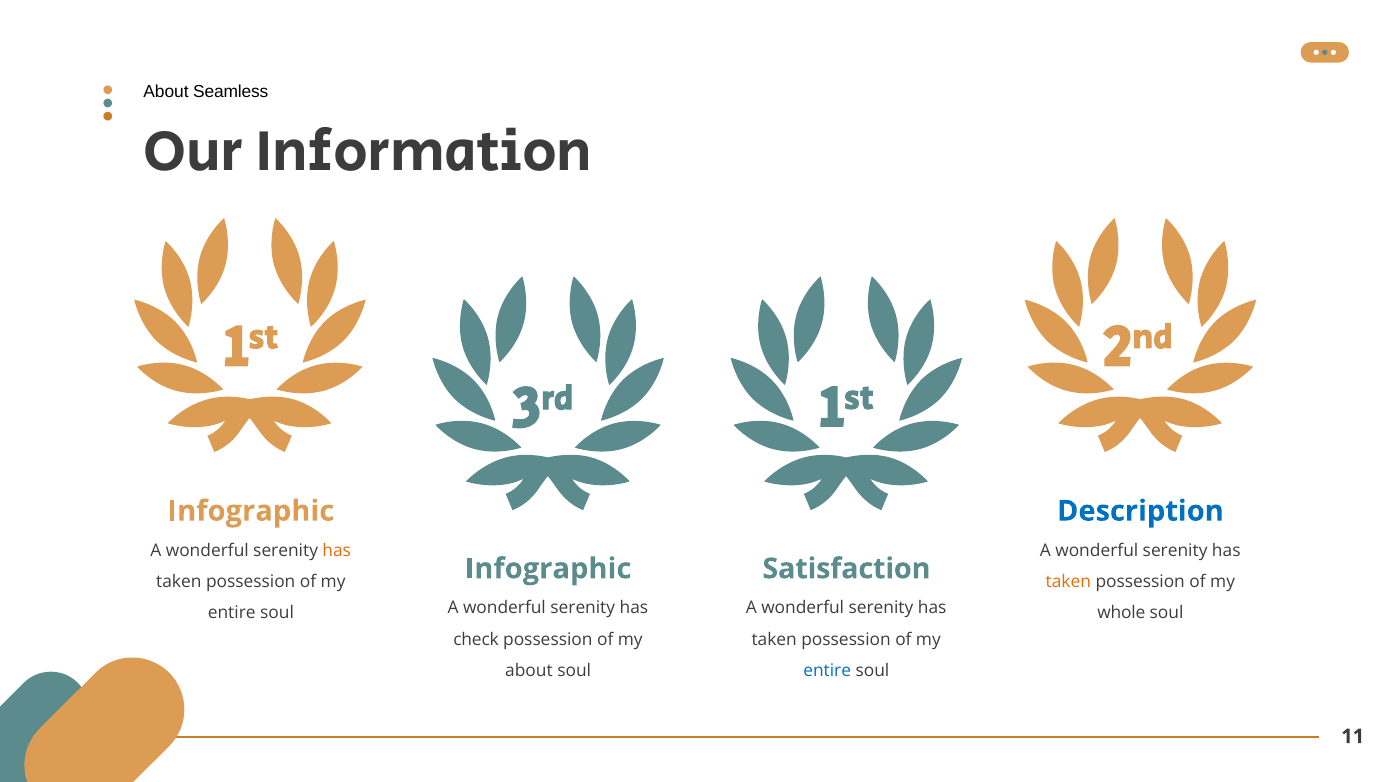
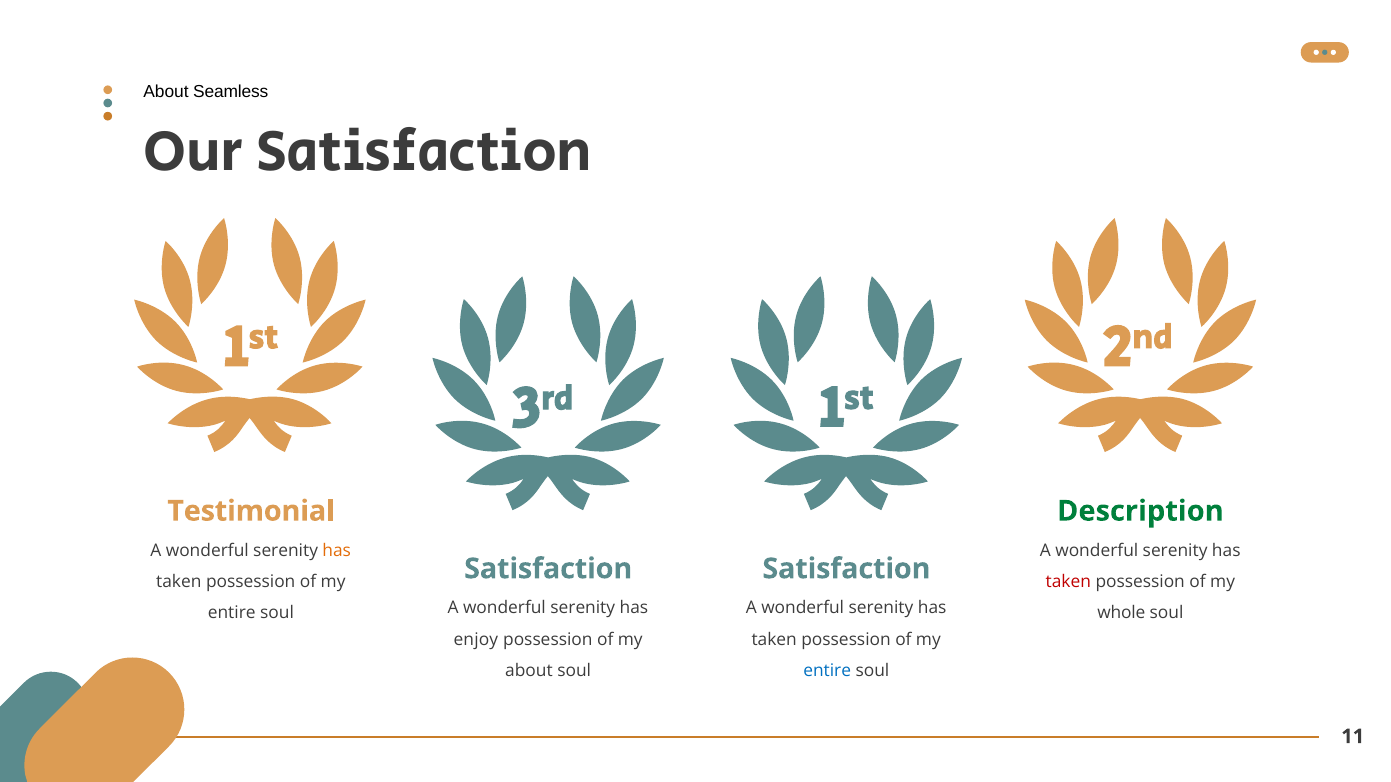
Our Information: Information -> Satisfaction (424, 151)
Infographic: Infographic -> Testimonial (251, 511)
Description colour: blue -> green (1140, 511)
Infographic: Infographic -> Satisfaction (548, 569)
taken colour: orange -> red (1068, 582)
check: check -> enjoy (476, 640)
